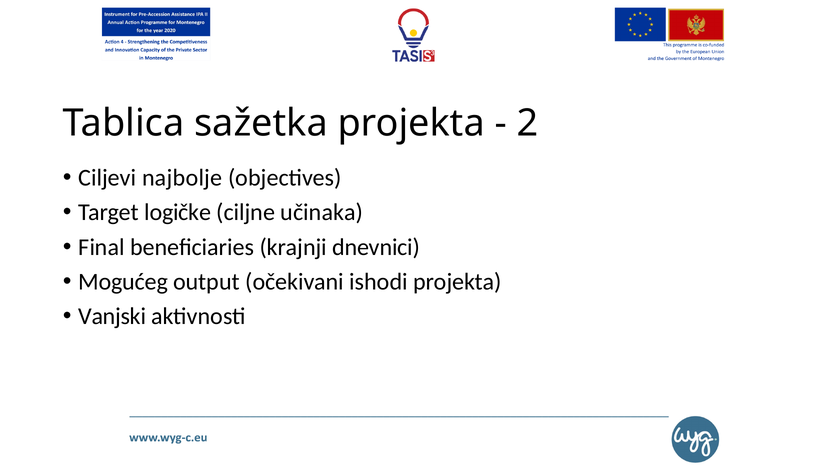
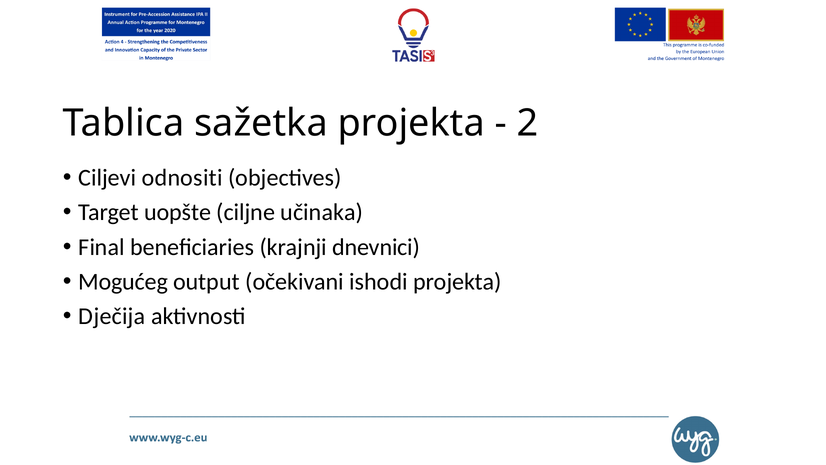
najbolje: najbolje -> odnositi (182, 178)
logičke: logičke -> uopšte (178, 212)
Vanjski: Vanjski -> Dječija (112, 316)
